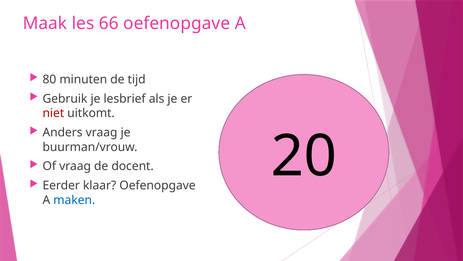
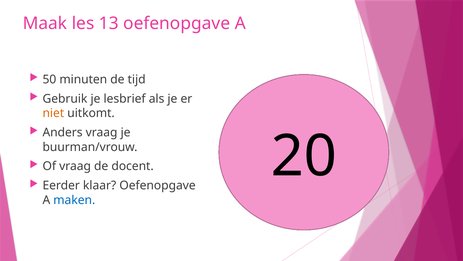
les 66: 66 -> 13 (109, 23)
80: 80 -> 50 (49, 79)
niet colour: red -> orange (53, 113)
